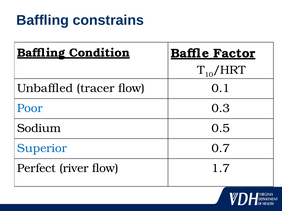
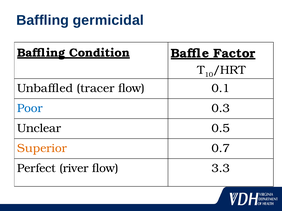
constrains: constrains -> germicidal (108, 20)
Sodium: Sodium -> Unclear (39, 129)
Superior colour: blue -> orange (42, 149)
1.7: 1.7 -> 3.3 (221, 169)
